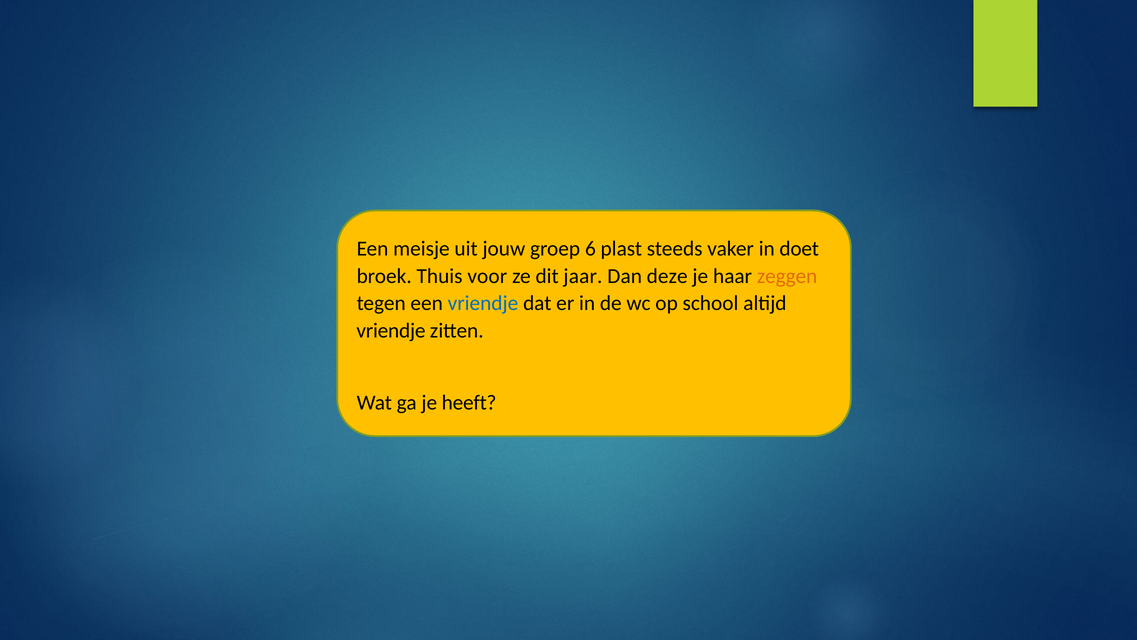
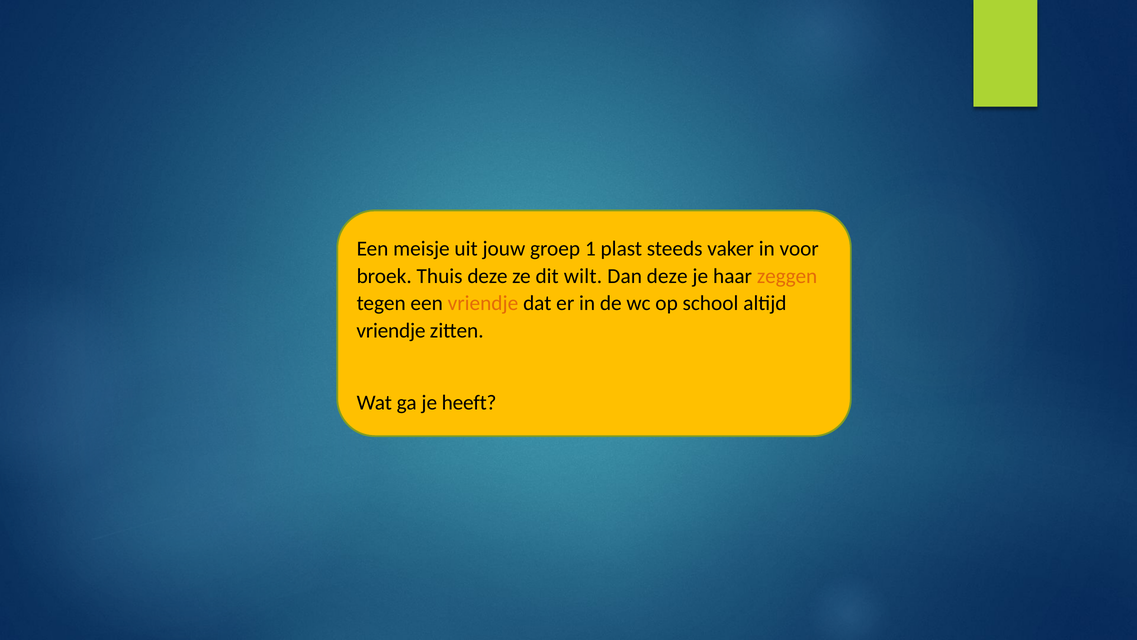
6: 6 -> 1 (590, 248)
doet: doet -> voor (799, 248)
Thuis voor: voor -> deze (487, 276)
jaar: jaar -> wilt (583, 276)
vriendje colour: blue -> orange (483, 303)
